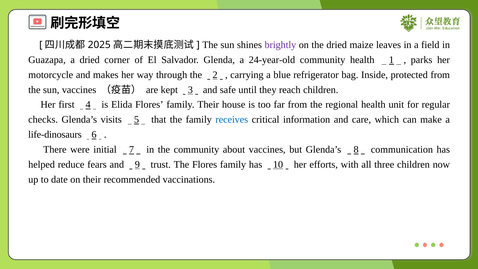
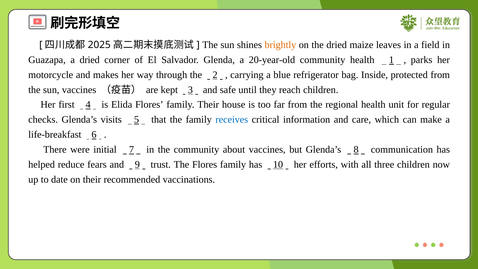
brightly colour: purple -> orange (280, 45)
24-year-old: 24-year-old -> 20-year-old (272, 60)
life-dinosaurs: life-dinosaurs -> life-breakfast (55, 135)
